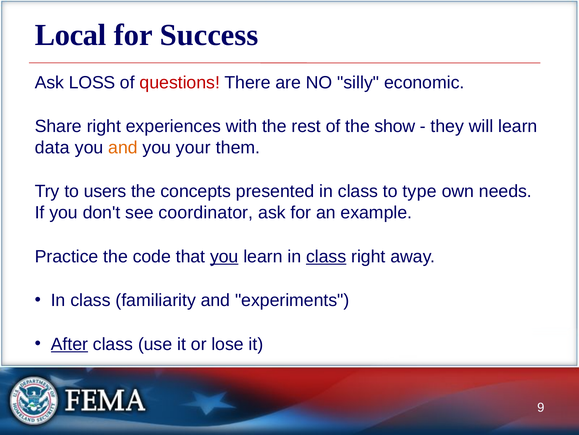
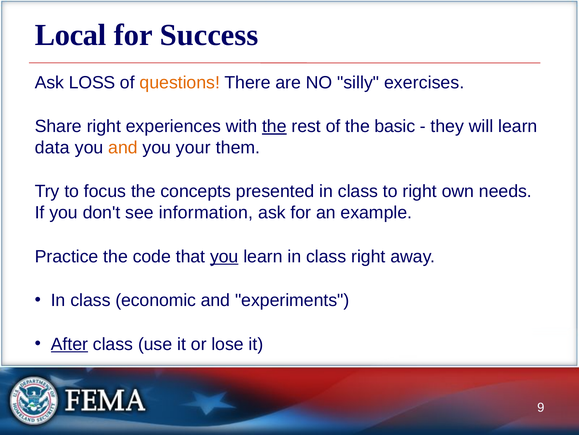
questions colour: red -> orange (180, 82)
economic: economic -> exercises (424, 82)
the underline: none -> present (274, 126)
show: show -> basic (395, 126)
users: users -> focus (105, 191)
to type: type -> right (420, 191)
coordinator: coordinator -> information (206, 212)
class underline: present -> none (326, 256)
familiarity: familiarity -> economic (156, 300)
